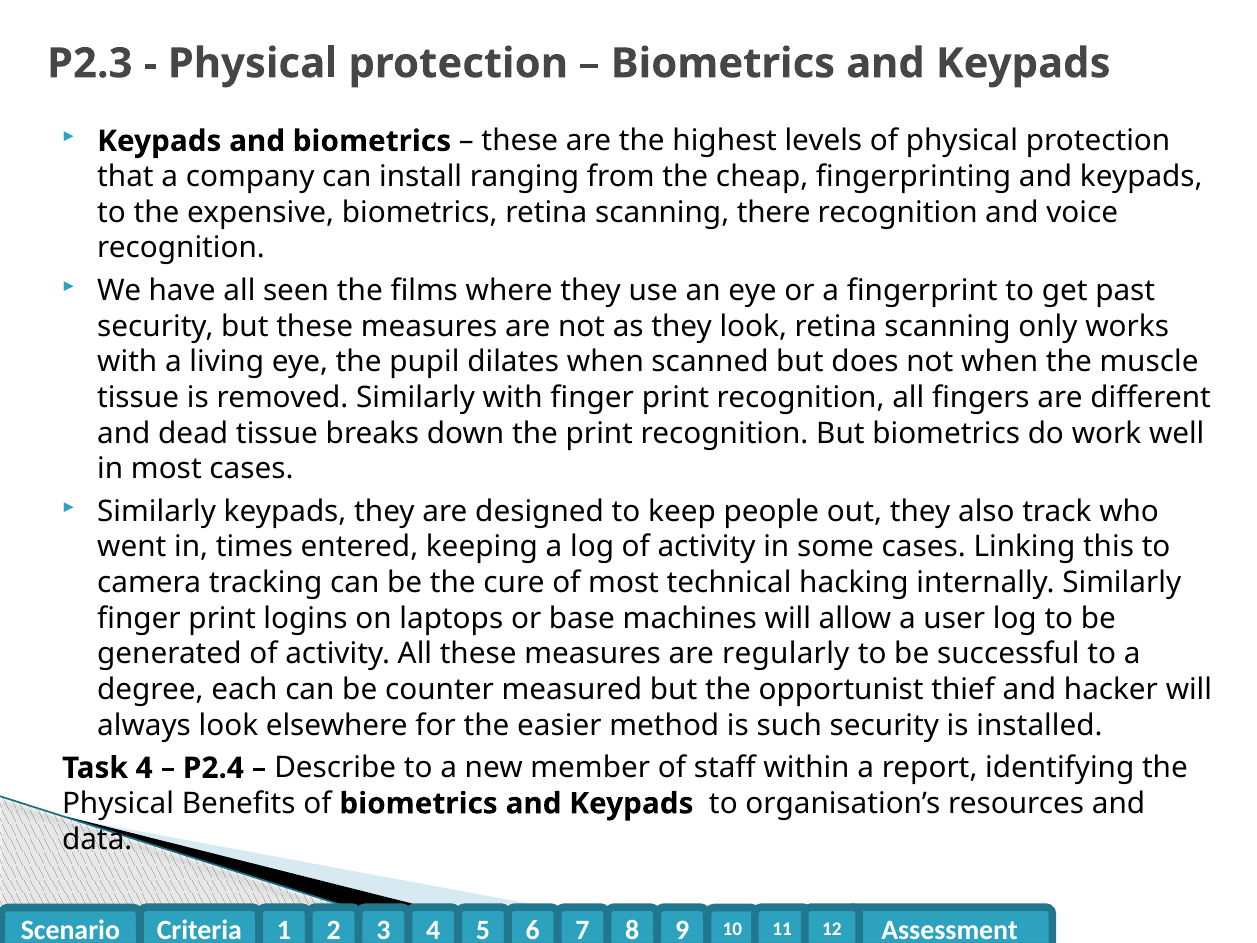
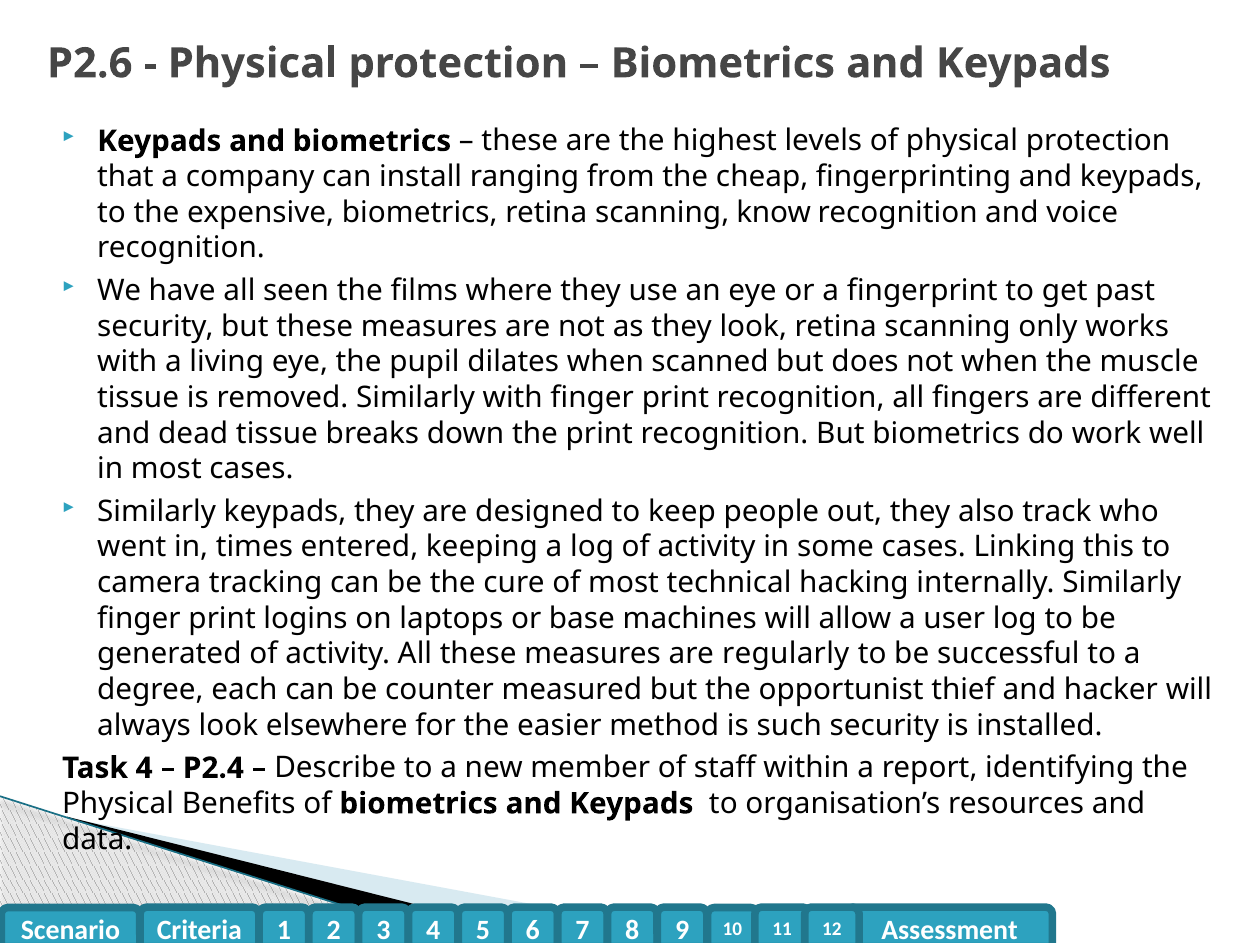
P2.3: P2.3 -> P2.6 (90, 63)
there: there -> know (774, 212)
